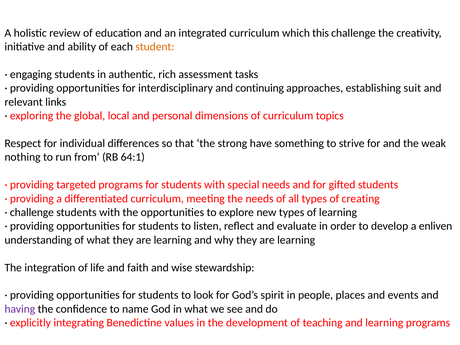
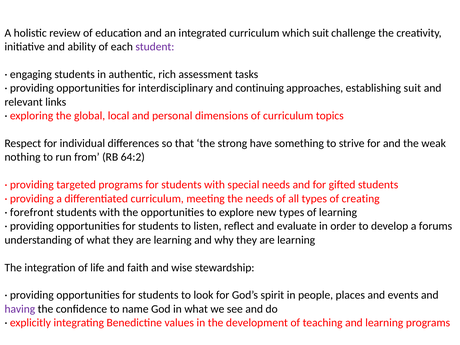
which this: this -> suit (321, 33)
student colour: orange -> purple (155, 47)
64:1: 64:1 -> 64:2 (133, 157)
challenge: challenge -> forefront (32, 212)
enliven: enliven -> forums (436, 226)
